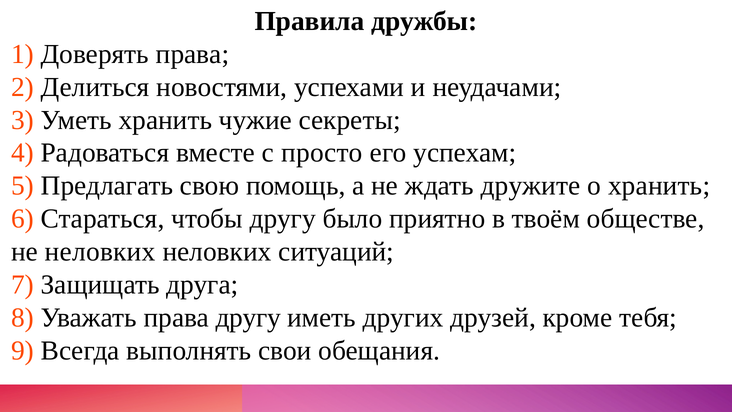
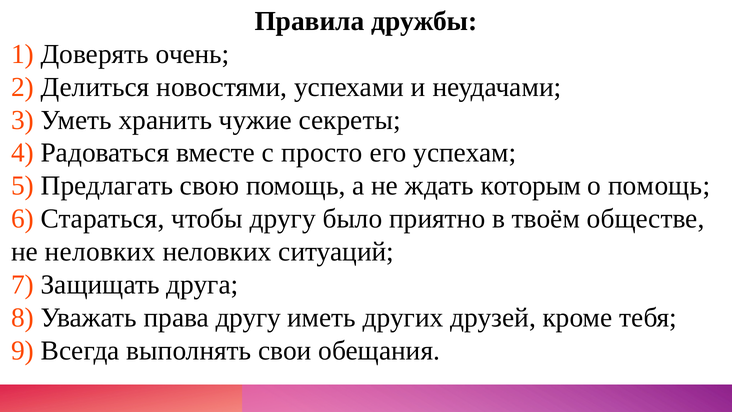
Доверять права: права -> очень (193, 54)
дружите: дружите -> которым (531, 186)
о хранить: хранить -> помощь (659, 186)
